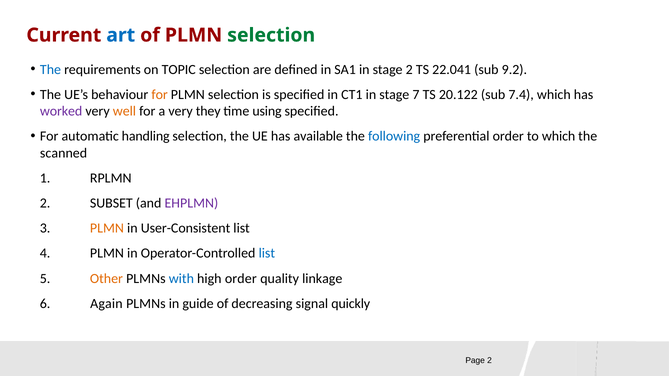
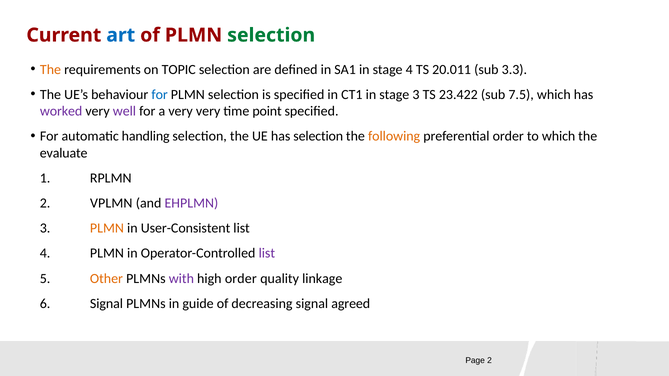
The colour: blue -> orange (51, 70)
stage 2: 2 -> 4 (409, 70)
22.041: 22.041 -> 20.011 (452, 70)
9.2: 9.2 -> 3.3 (514, 70)
for colour: orange -> blue (160, 95)
stage 7: 7 -> 3 (416, 95)
20.122: 20.122 -> 23.422 (458, 95)
7.4: 7.4 -> 7.5 (521, 95)
well colour: orange -> purple (124, 111)
very they: they -> very (208, 111)
using: using -> point (267, 111)
has available: available -> selection (318, 136)
following colour: blue -> orange (394, 136)
scanned: scanned -> evaluate (64, 153)
SUBSET: SUBSET -> VPLMN (111, 203)
list colour: blue -> purple (267, 253)
with colour: blue -> purple (181, 279)
6 Again: Again -> Signal (107, 304)
quickly: quickly -> agreed (351, 304)
